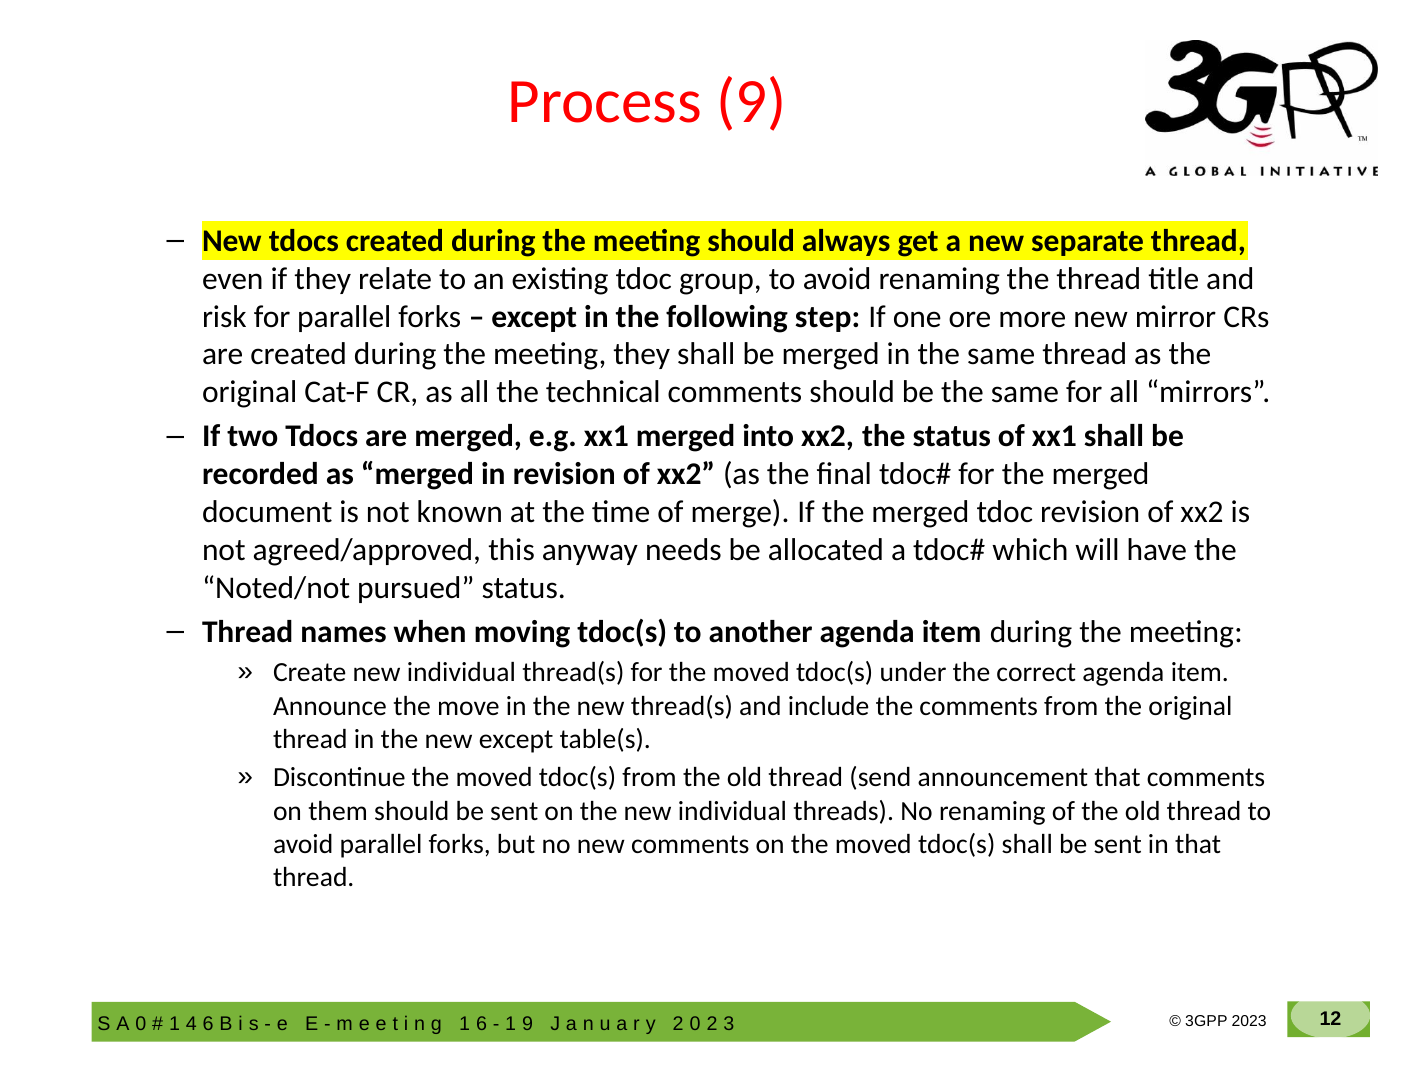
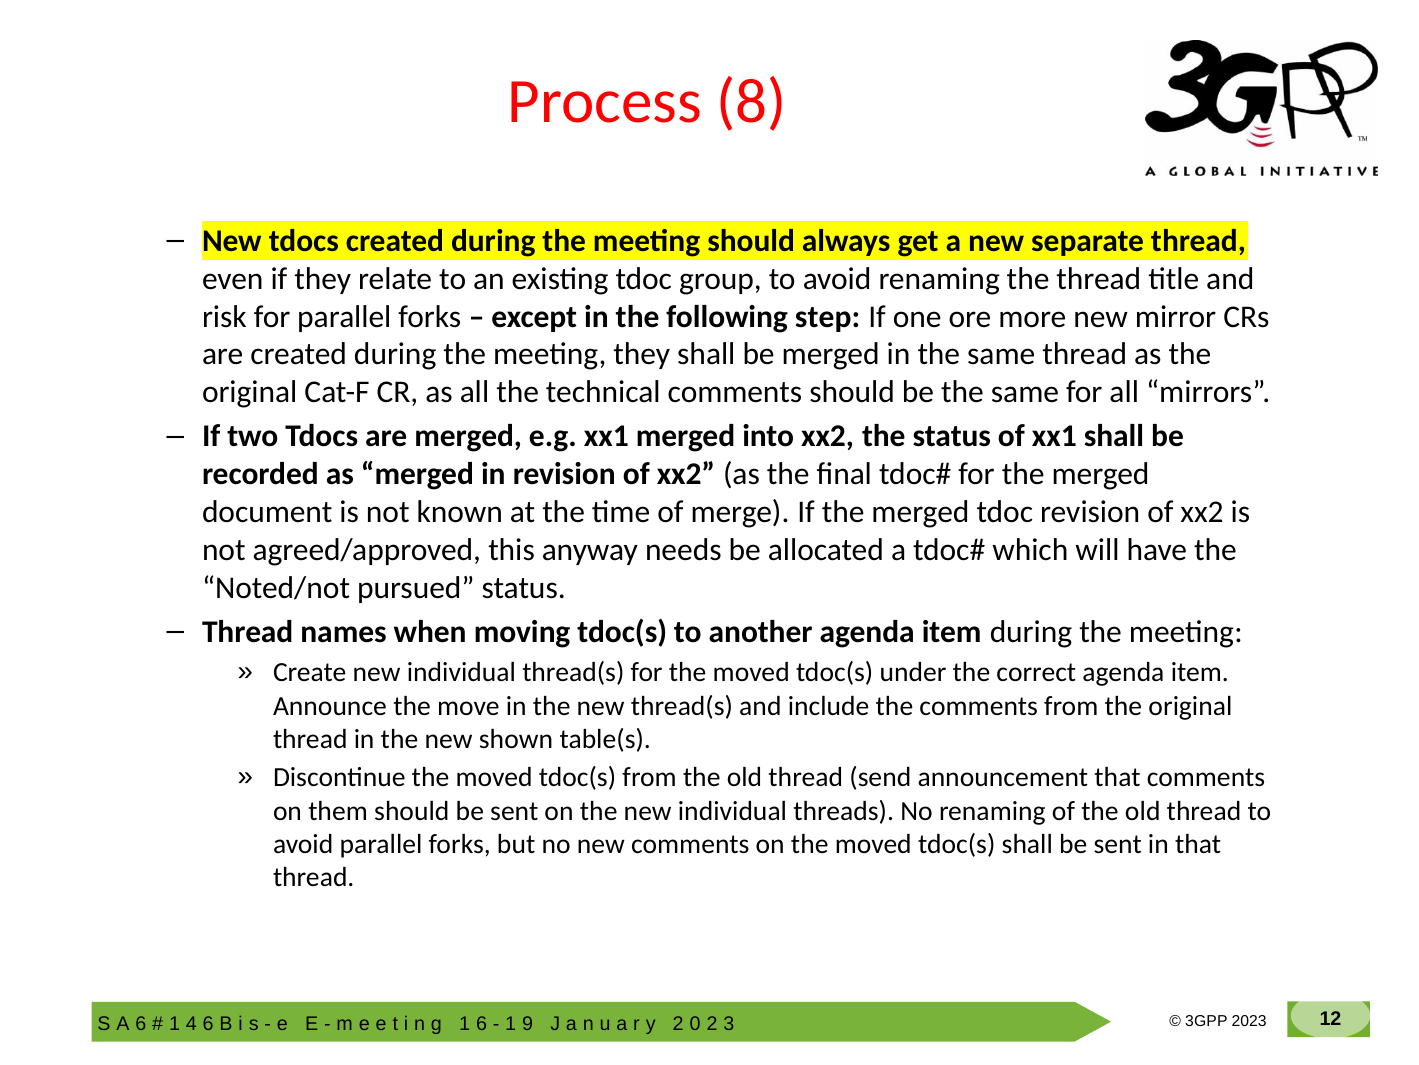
Process 9: 9 -> 8 (751, 102)
new except: except -> shown (516, 739)
A 0: 0 -> 6 (141, 1023)
